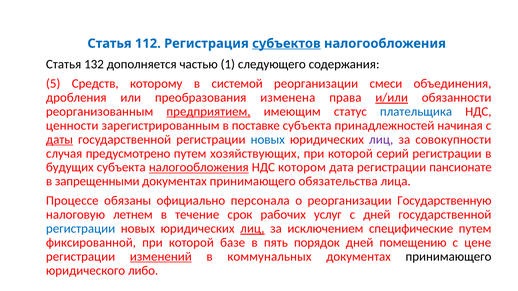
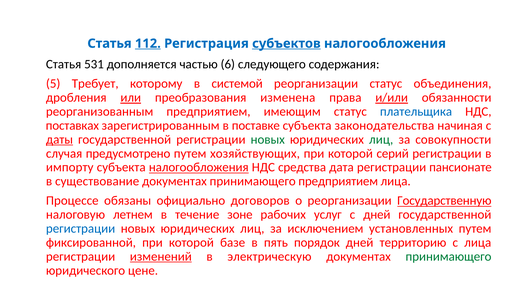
112 underline: none -> present (148, 44)
132: 132 -> 531 (94, 64)
1: 1 -> 6 (228, 64)
Средств: Средств -> Требует (95, 84)
реорганизации смеси: смеси -> статус (386, 84)
или underline: none -> present (131, 98)
предприятием underline: present -> none (208, 112)
ценности: ценности -> поставках (72, 126)
принадлежностей: принадлежностей -> законодательства (384, 126)
новых colour: blue -> green (268, 140)
лиц colour: purple -> green (381, 140)
будущих: будущих -> импорту (70, 168)
котором: котором -> средства (302, 168)
запрещенными: запрещенными -> существование (97, 182)
принимающего обязательства: обязательства -> предприятием (338, 182)
персонала: персонала -> договоров (260, 201)
Государственную underline: none -> present (444, 201)
срок: срок -> зоне (240, 215)
лиц underline: present -> none (252, 229)
специфические: специфические -> установленных (411, 229)
помещению: помещению -> территорию (413, 243)
с цене: цене -> лица (478, 243)
коммунальных: коммунальных -> электрическую (269, 257)
принимающего colour: black -> green (449, 257)
либо: либо -> цене (143, 271)
